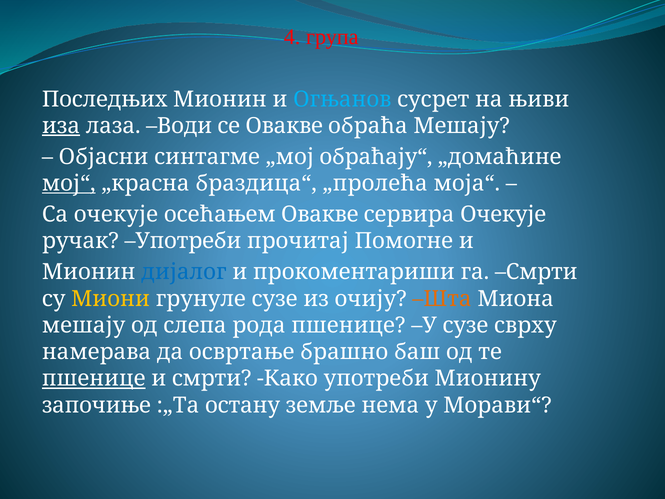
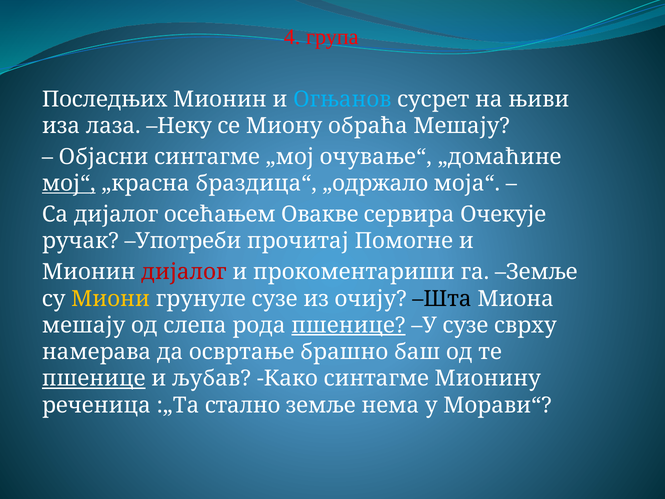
иза underline: present -> none (61, 126)
Води: Води -> Неку (179, 126)
се Овакве: Овакве -> Миону (284, 126)
обраћају“: обраћају“ -> очување“ (376, 157)
„пролећа: „пролећа -> „одржало (375, 183)
Са очекује: очекује -> дијалог (116, 214)
дијалог colour: blue -> red (184, 272)
га Смрти: Смрти -> Земље (536, 272)
Шта colour: orange -> black (442, 299)
пшенице underline: none -> present (348, 325)
и смрти: смрти -> љубав (212, 378)
Како употреби: употреби -> синтагме (376, 378)
започиње: започиње -> реченица (96, 405)
остану: остану -> стално (243, 405)
